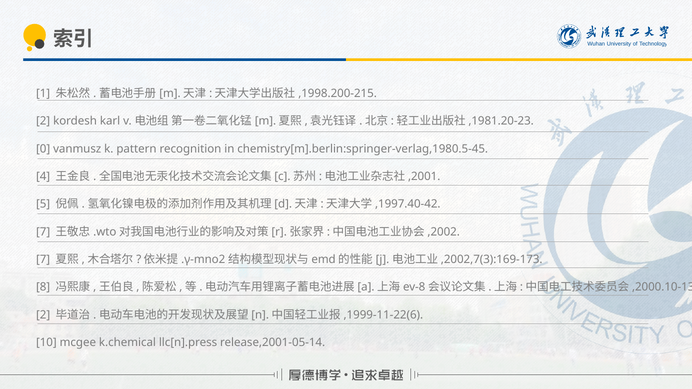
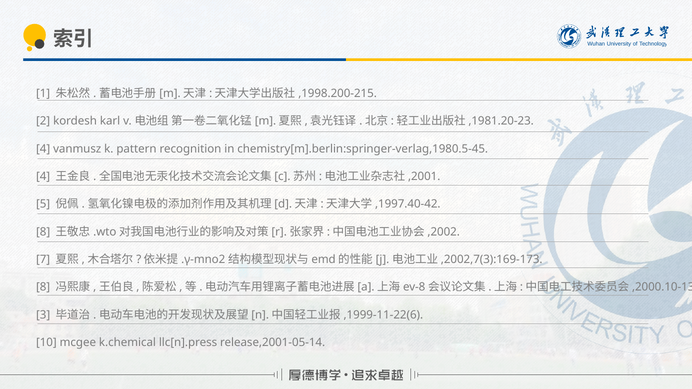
0: 0 -> 4 (43, 149)
7: 7 -> 8 (43, 232)
2: 2 -> 3 (43, 315)
